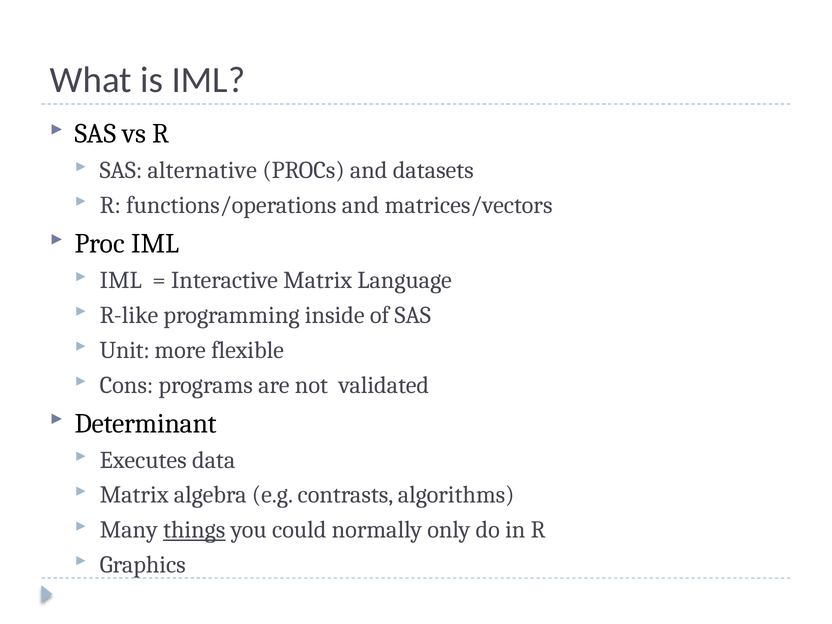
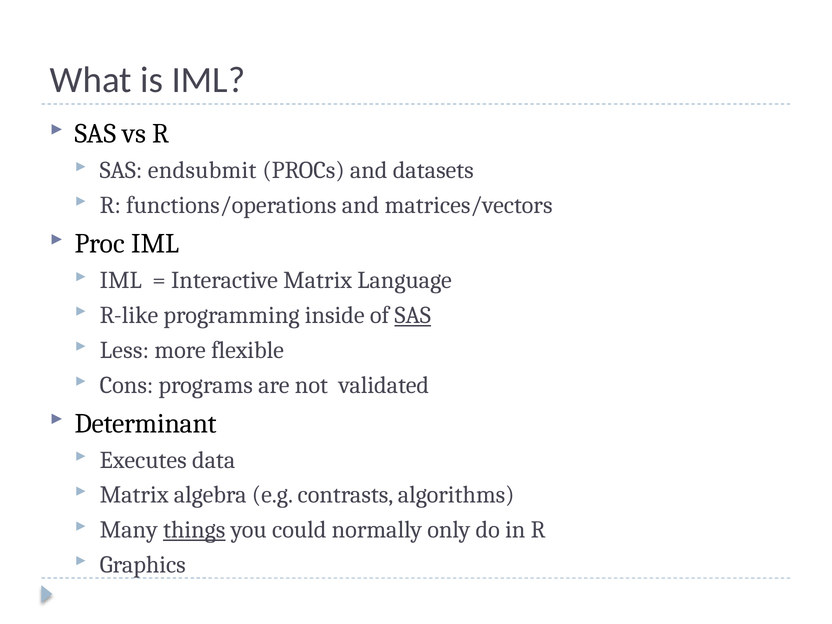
alternative: alternative -> endsubmit (202, 170)
SAS underline: none -> present (413, 315)
Unit: Unit -> Less (124, 350)
